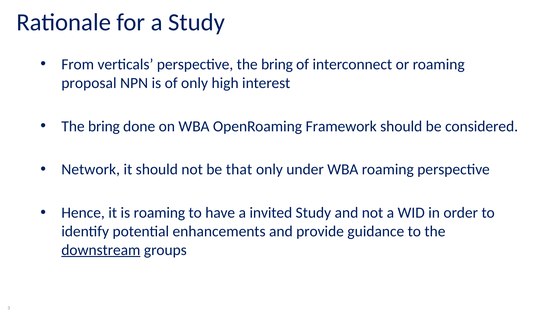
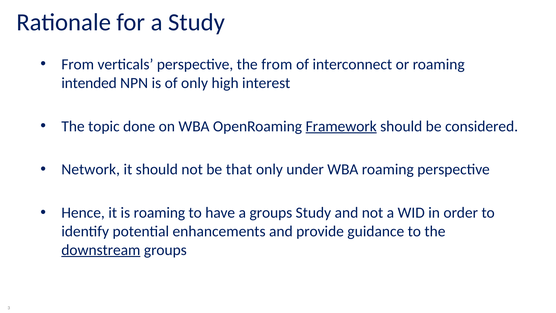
perspective the bring: bring -> from (277, 64)
proposal: proposal -> intended (89, 83)
bring: bring -> topic (104, 126)
Framework underline: none -> present (341, 126)
a invited: invited -> groups (271, 213)
